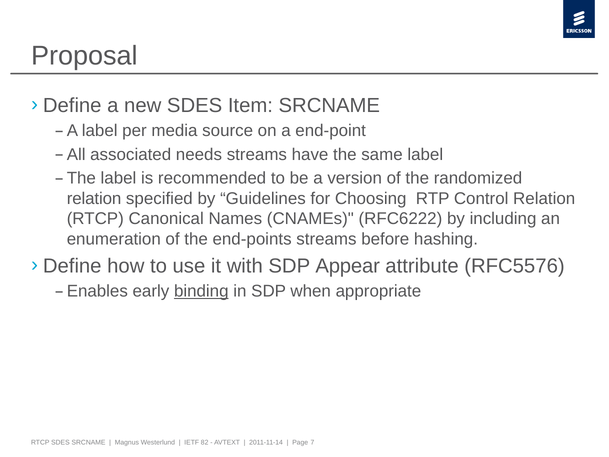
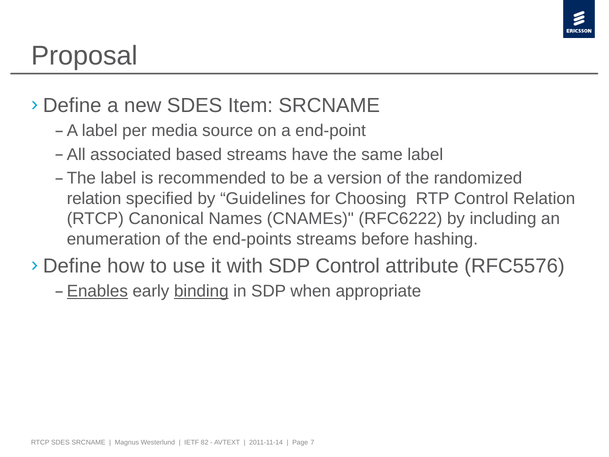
needs: needs -> based (199, 154)
SDP Appear: Appear -> Control (348, 266)
Enables underline: none -> present (97, 291)
